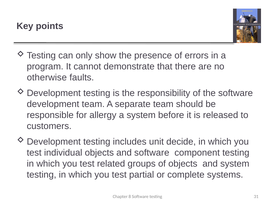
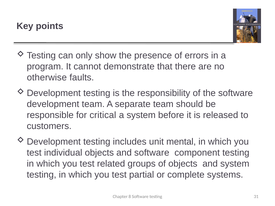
allergy: allergy -> critical (103, 115)
decide: decide -> mental (181, 142)
